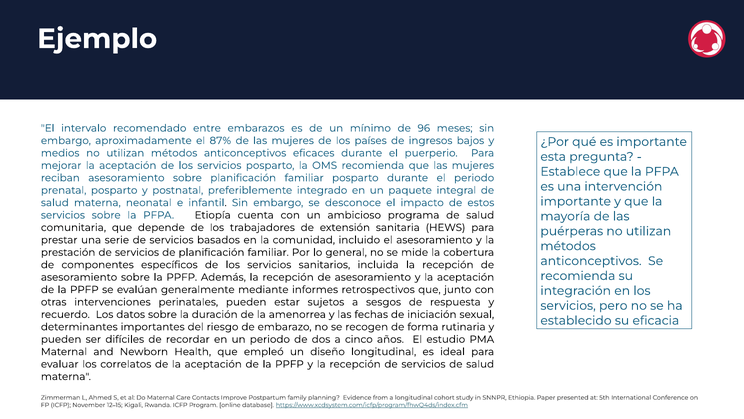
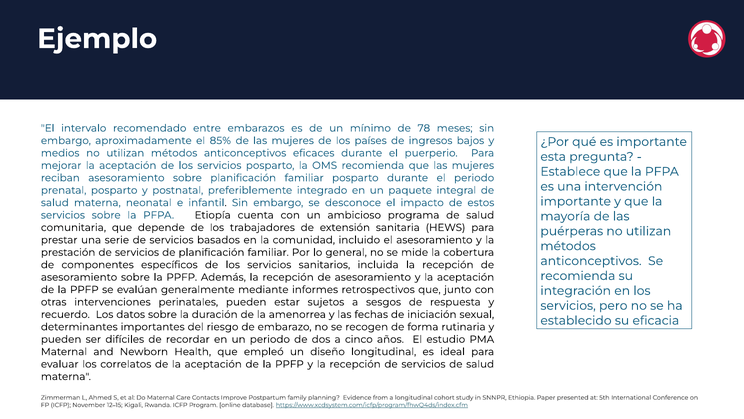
96: 96 -> 78 (424, 128)
87%: 87% -> 85% (220, 140)
